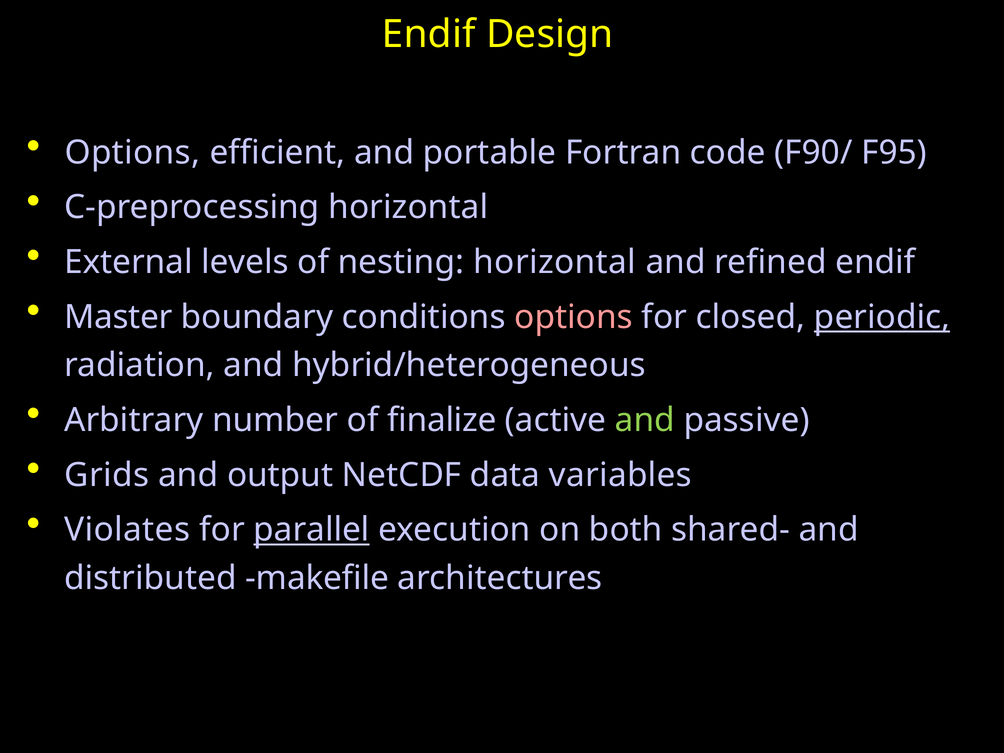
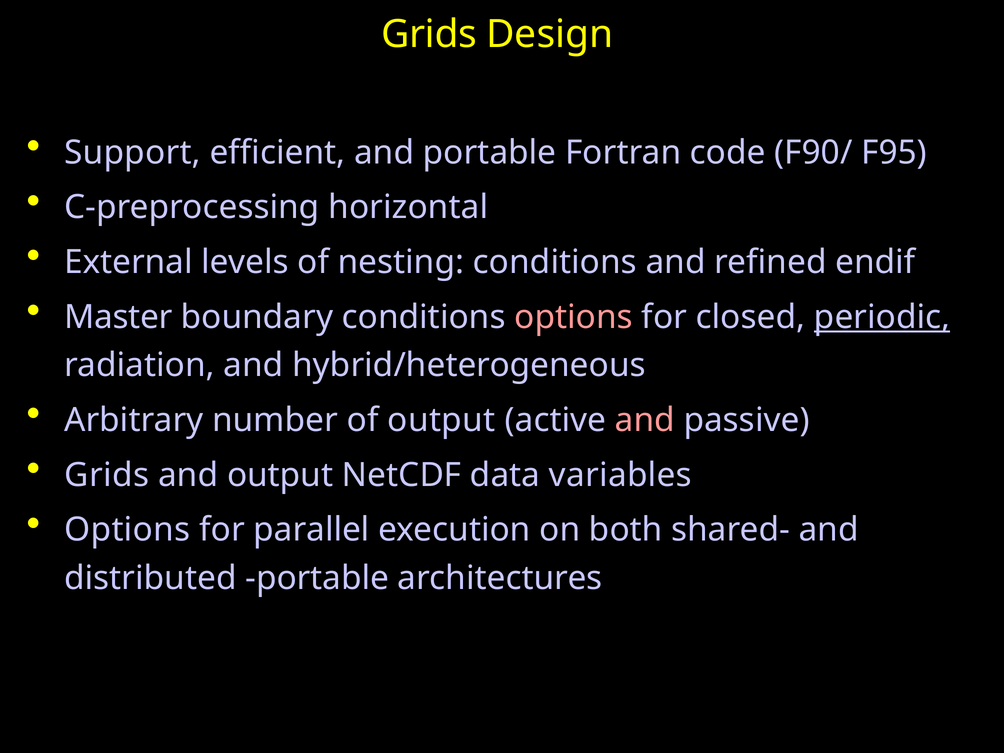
Endif: Endif -> Grids (429, 34)
Options: Options -> Support (133, 153)
nesting horizontal: horizontal -> conditions (555, 262)
of finalize: finalize -> output (441, 420)
and colour: light green -> pink (645, 420)
Violates: Violates -> Options (127, 530)
parallel underline: present -> none (312, 530)
distributed makefile: makefile -> portable (317, 578)
